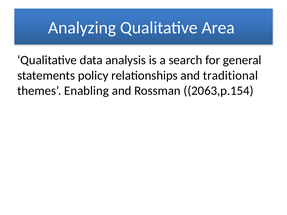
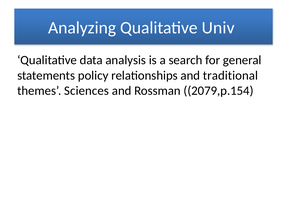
Area: Area -> Univ (218, 28)
Enabling: Enabling -> Sciences (87, 91)
2063,p.154: 2063,p.154 -> 2079,p.154 (219, 91)
